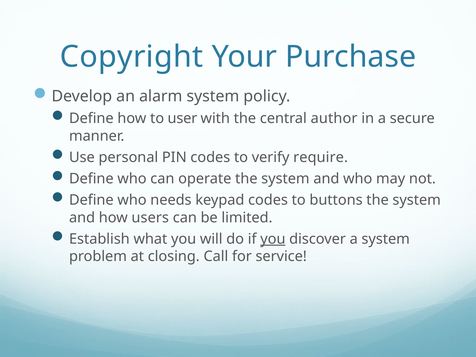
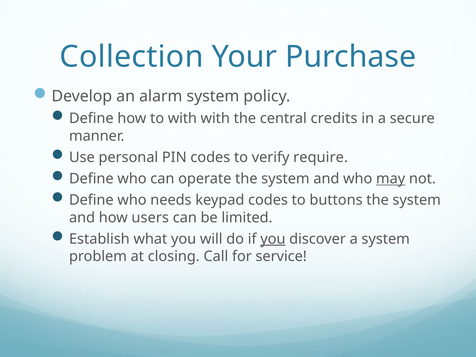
Copyright: Copyright -> Collection (132, 57)
to user: user -> with (182, 118)
author: author -> credits (334, 118)
may underline: none -> present (391, 179)
